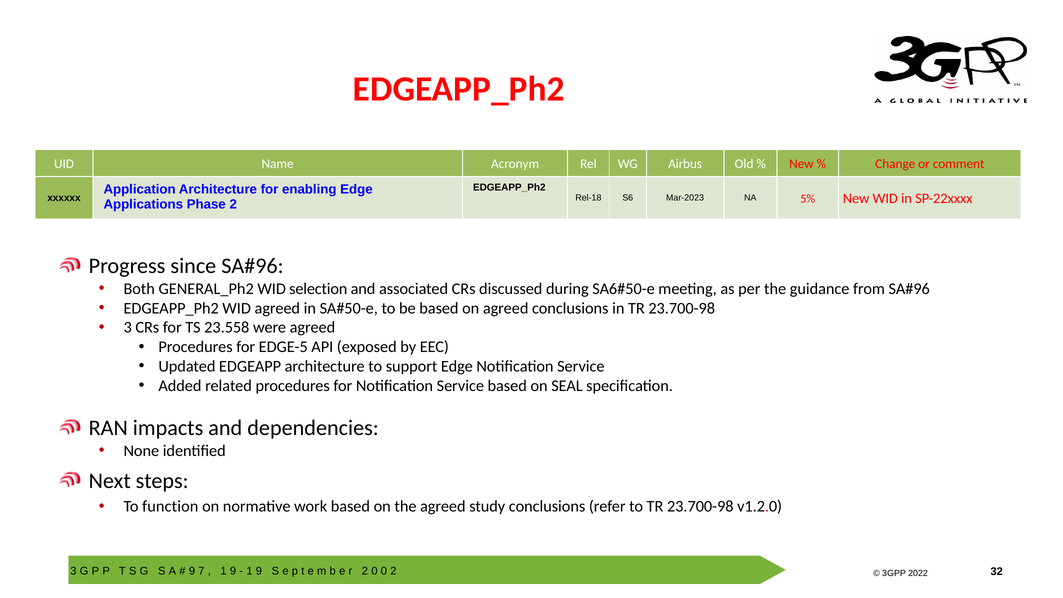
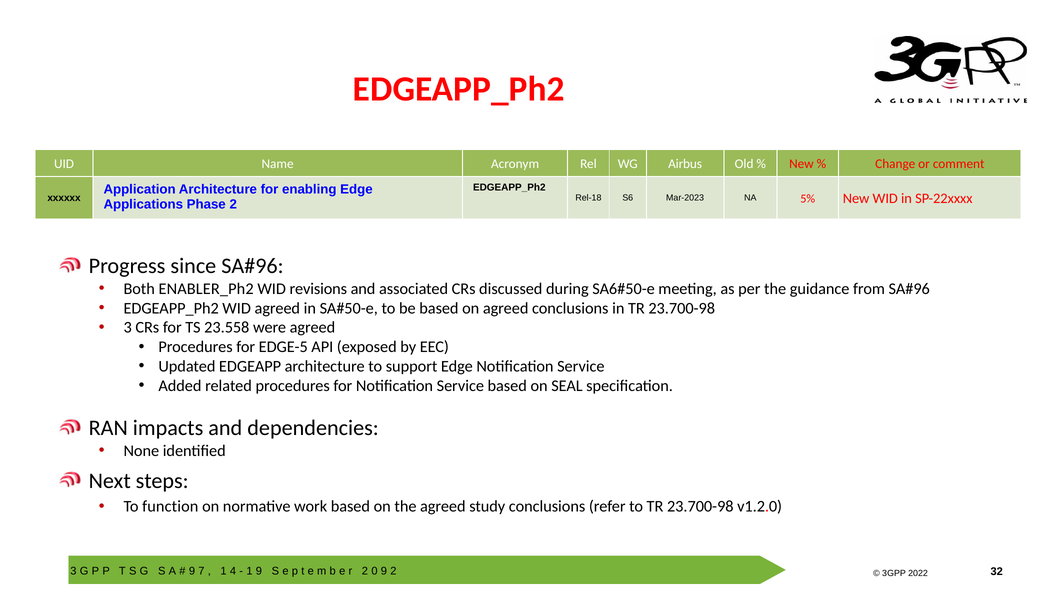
GENERAL_Ph2: GENERAL_Ph2 -> ENABLER_Ph2 (206, 289)
selection: selection -> revisions (318, 289)
9: 9 -> 4 (233, 571)
0: 0 -> 9 (384, 571)
